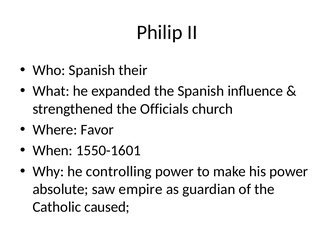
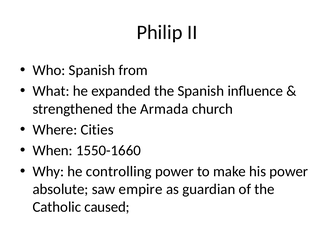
their: their -> from (133, 70)
Officials: Officials -> Armada (164, 109)
Favor: Favor -> Cities (97, 129)
1550-1601: 1550-1601 -> 1550-1660 (108, 150)
